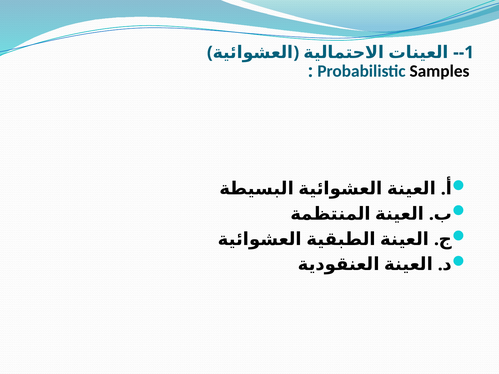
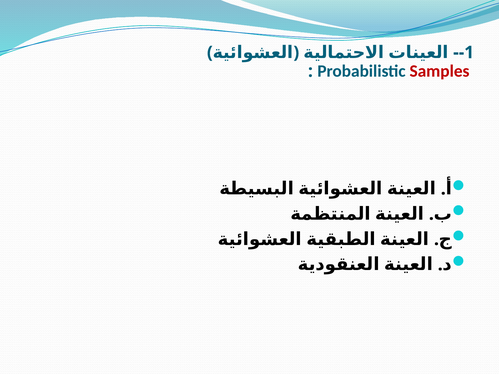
Samples colour: black -> red (439, 71)
